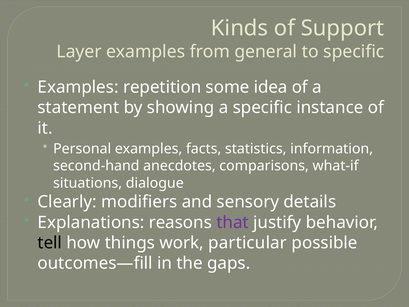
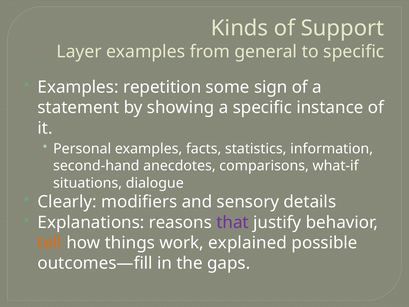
idea: idea -> sign (271, 87)
tell colour: black -> orange (50, 243)
particular: particular -> explained (248, 243)
